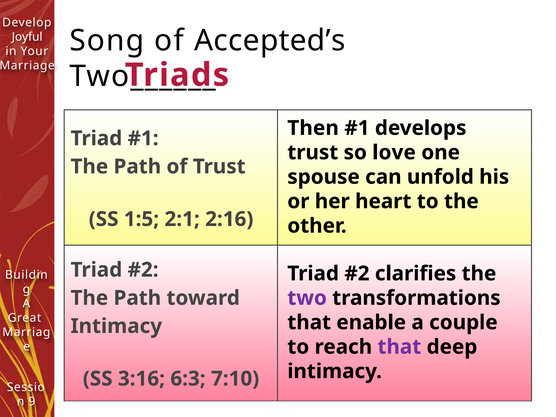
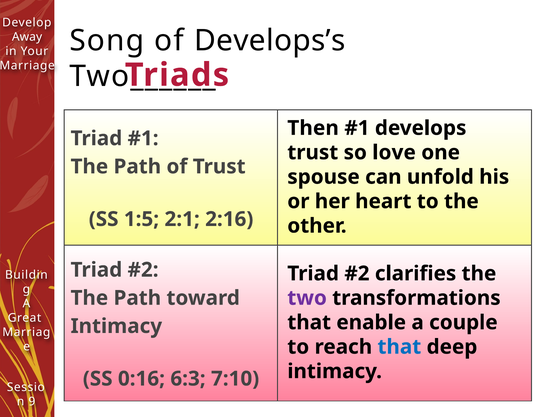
Accepted’s: Accepted’s -> Develops’s (270, 41)
Joyful: Joyful -> Away (27, 37)
that colour: purple -> blue (399, 347)
3:16: 3:16 -> 0:16 (141, 379)
